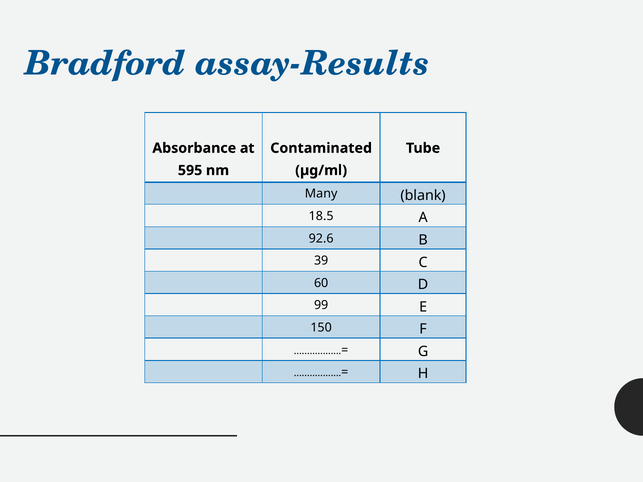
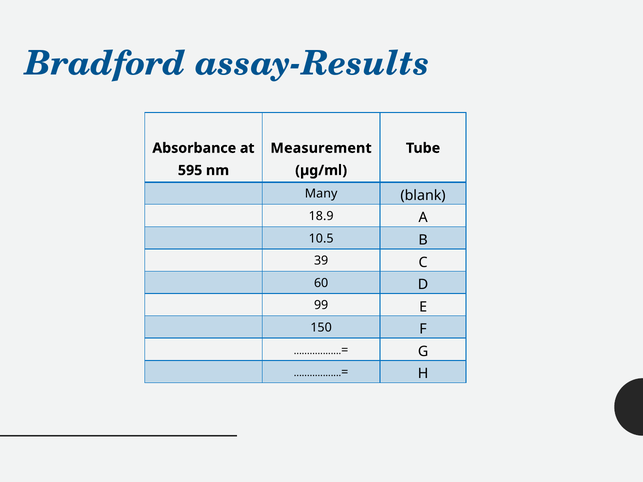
Contaminated: Contaminated -> Measurement (321, 148)
18.5: 18.5 -> 18.9 (321, 216)
92.6: 92.6 -> 10.5 (321, 239)
